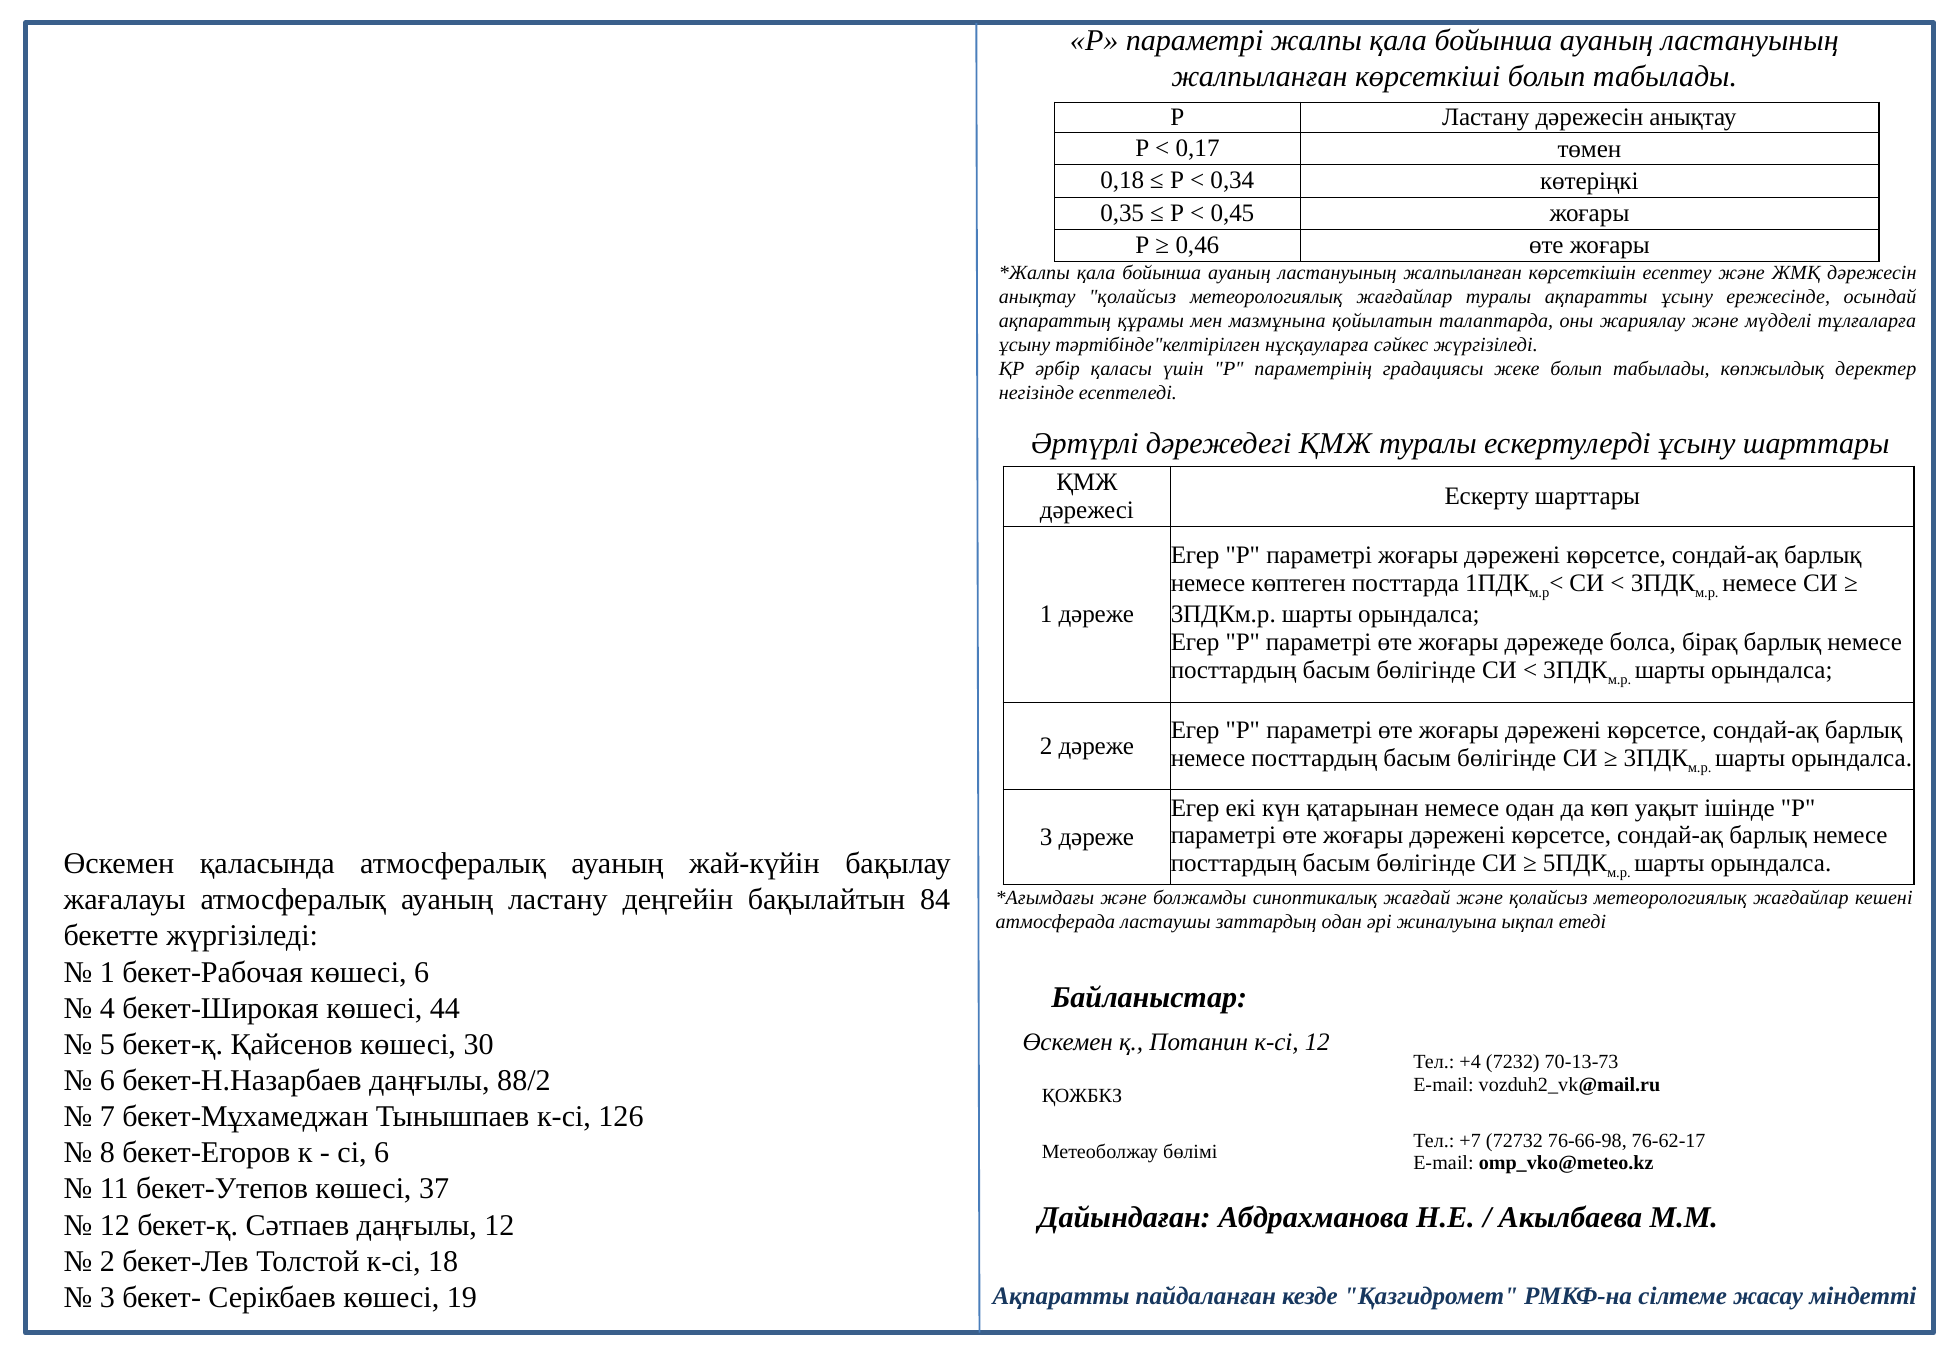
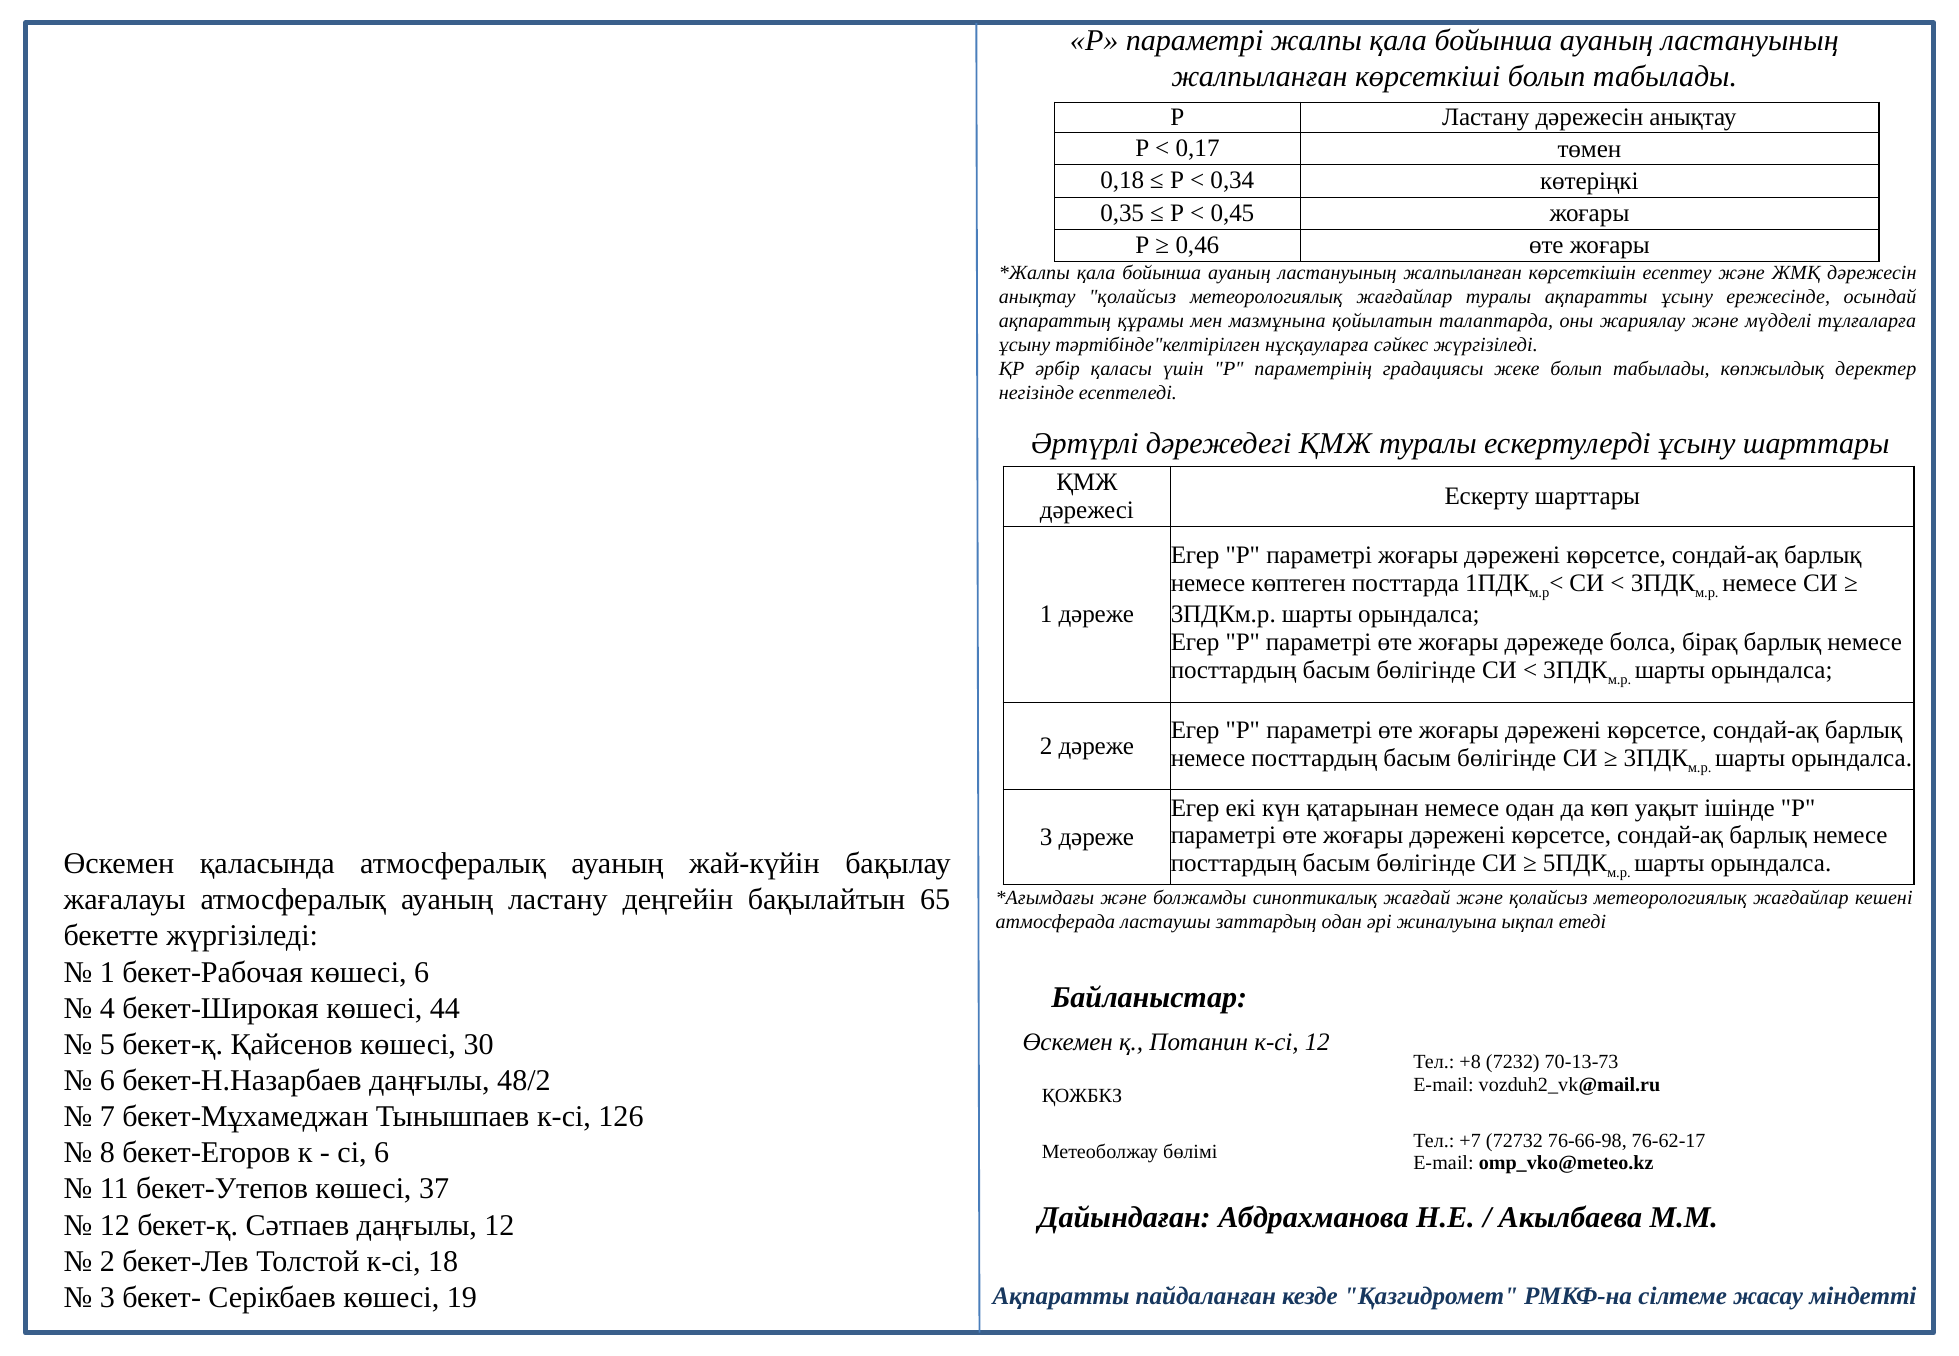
84: 84 -> 65 (935, 900)
+4: +4 -> +8 (1470, 1062)
88/2: 88/2 -> 48/2 (524, 1081)
